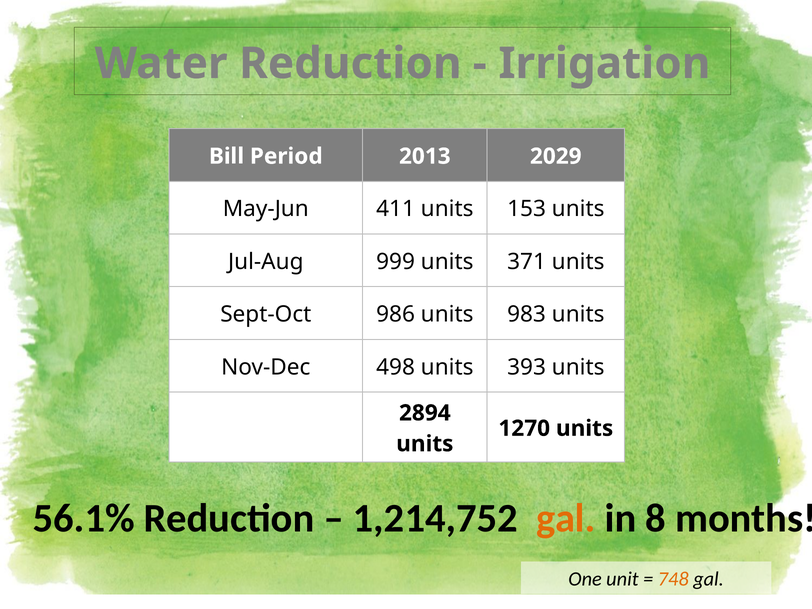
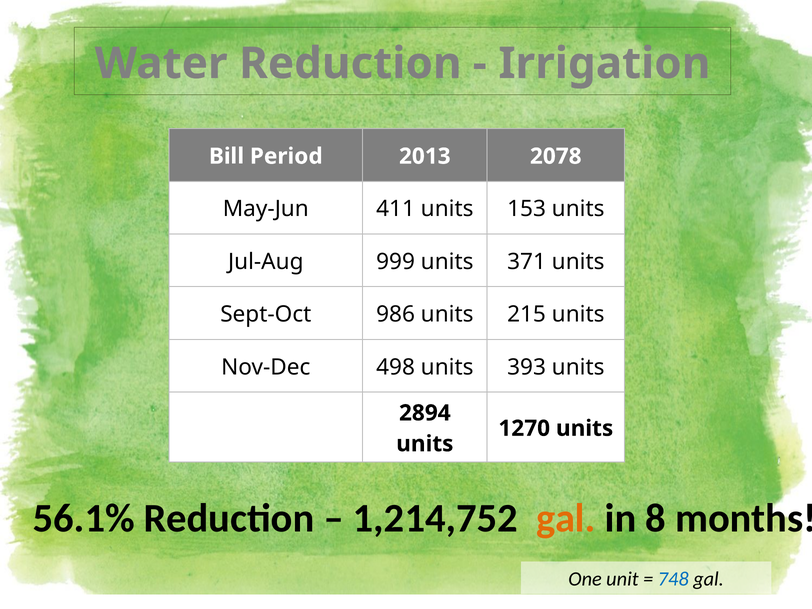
2029: 2029 -> 2078 (556, 156)
983: 983 -> 215 (527, 314)
748 colour: orange -> blue (673, 579)
